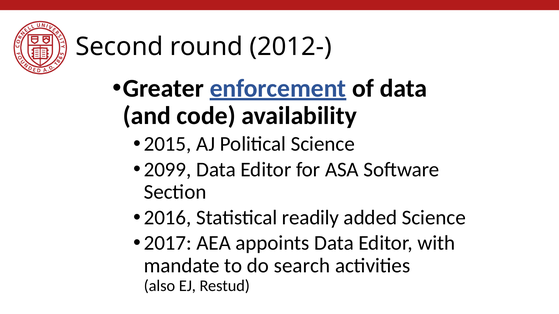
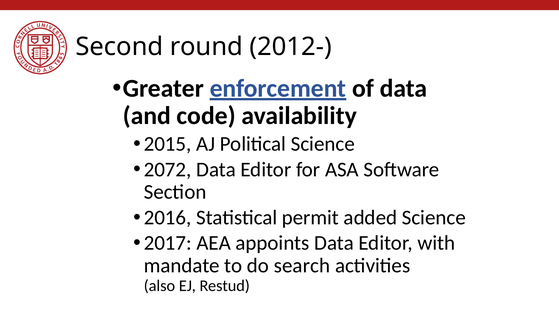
2099: 2099 -> 2072 (168, 170)
readily: readily -> permit (310, 218)
